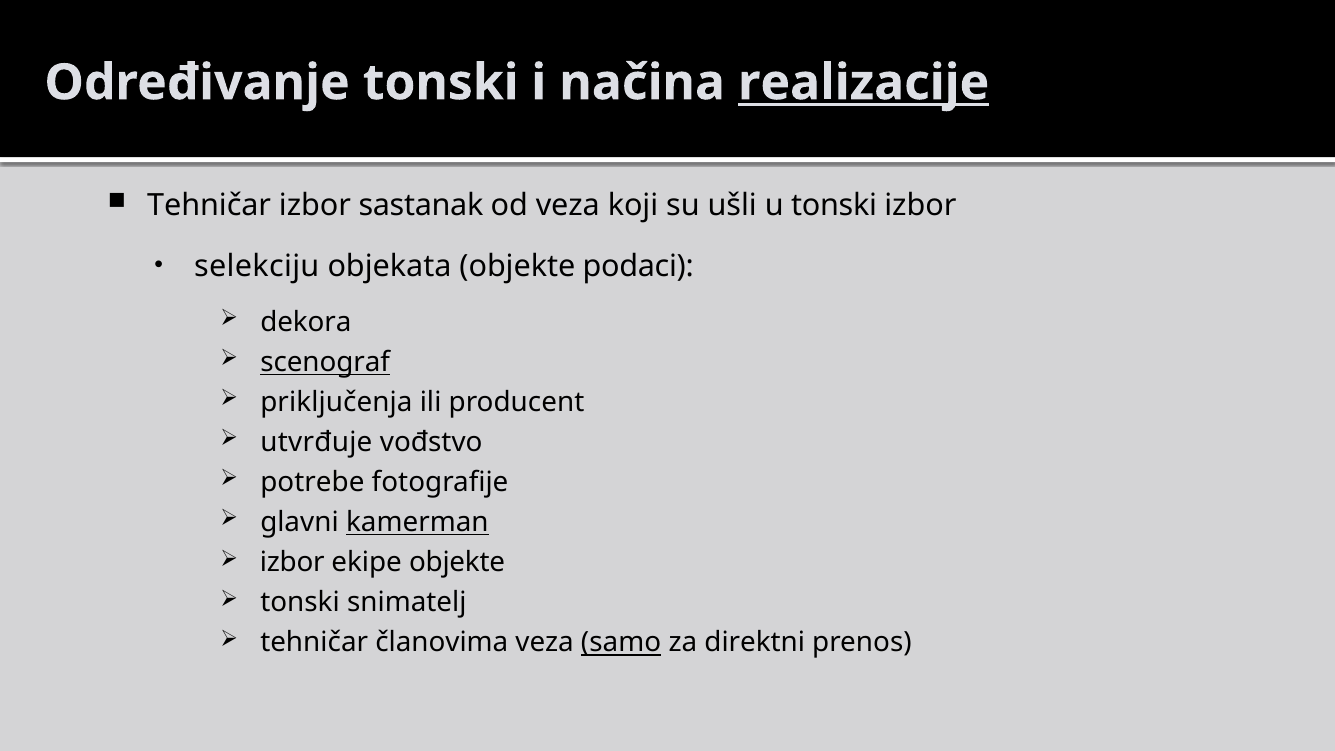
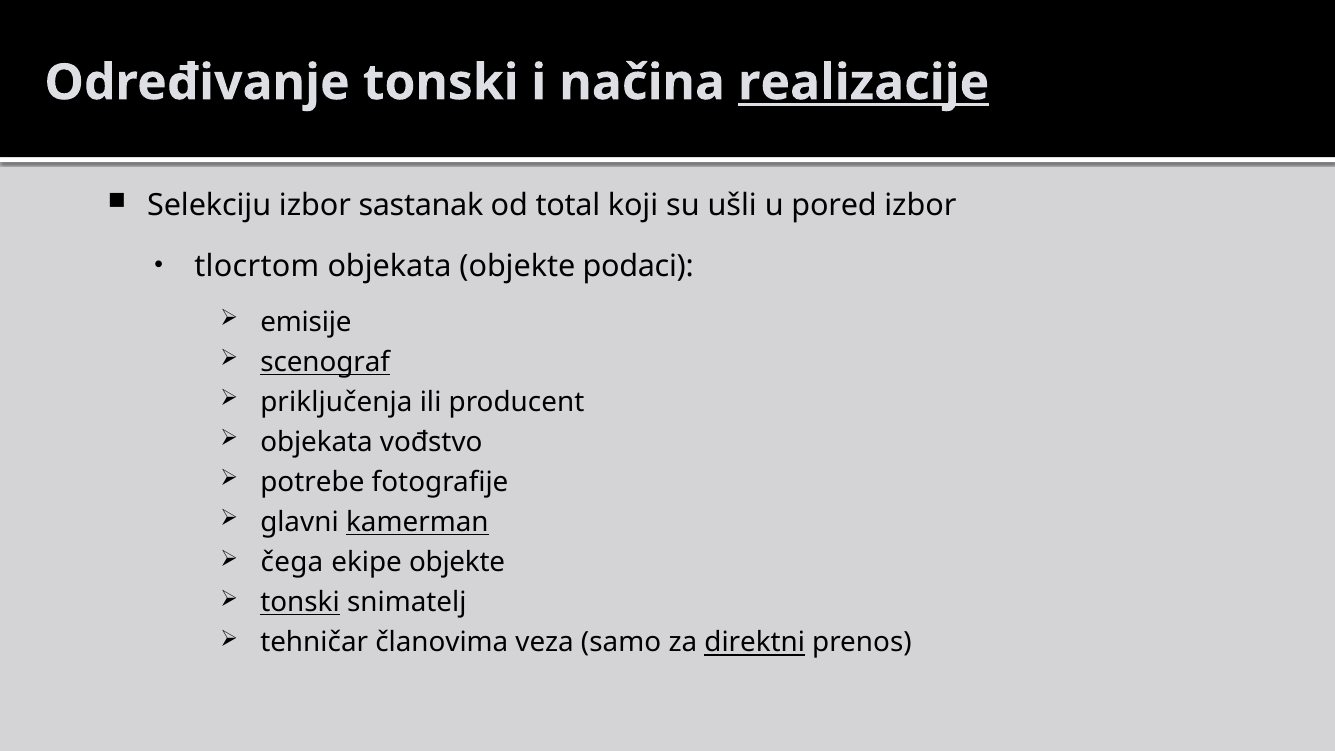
Tehničar: Tehničar -> Selekciju (209, 206)
od veza: veza -> total (568, 206)
u tonski: tonski -> pored (834, 206)
selekciju: selekciju -> tlocrtom (257, 266)
dekora: dekora -> emisije (306, 322)
utvrđuje: utvrđuje -> objekata (317, 442)
izbor: izbor -> čega (292, 563)
tonski underline: none -> present (300, 603)
samo underline: present -> none (621, 643)
direktni underline: none -> present (755, 643)
